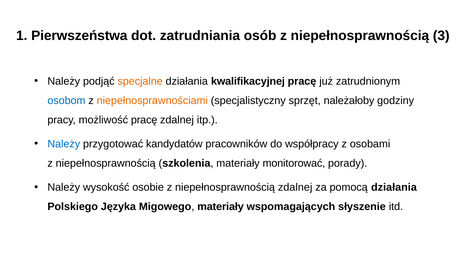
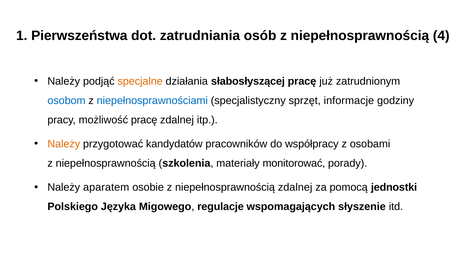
3: 3 -> 4 (441, 36)
kwalifikacyjnej: kwalifikacyjnej -> słabosłyszącej (248, 81)
niepełnosprawnościami colour: orange -> blue (152, 101)
należałoby: należałoby -> informacje (349, 101)
Należy colour: blue -> orange (64, 144)
wysokość: wysokość -> aparatem (106, 188)
pomocą działania: działania -> jednostki (394, 188)
Migowego materiały: materiały -> regulacje (221, 207)
